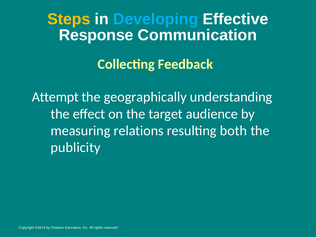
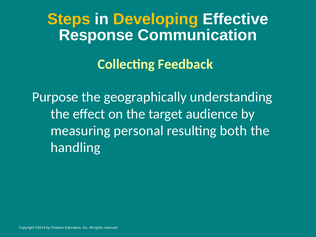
Developing colour: light blue -> yellow (156, 19)
Attempt: Attempt -> Purpose (55, 97)
relations: relations -> personal (139, 131)
publicity: publicity -> handling (76, 148)
